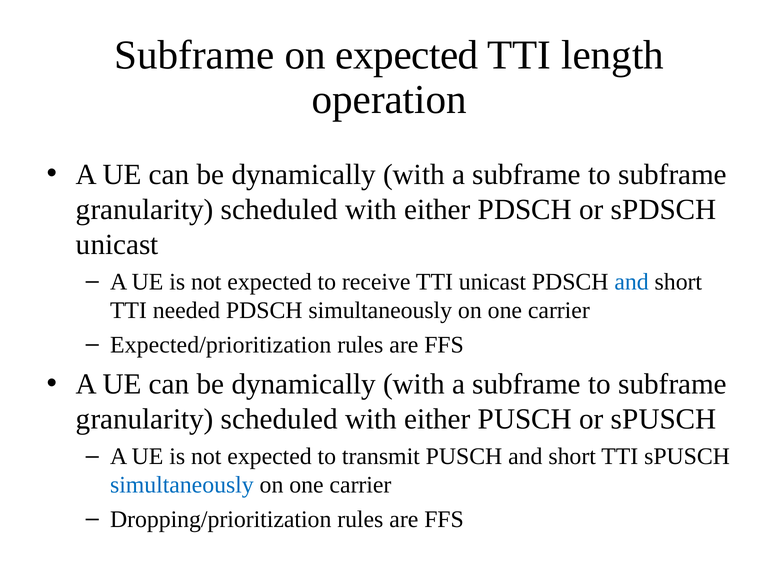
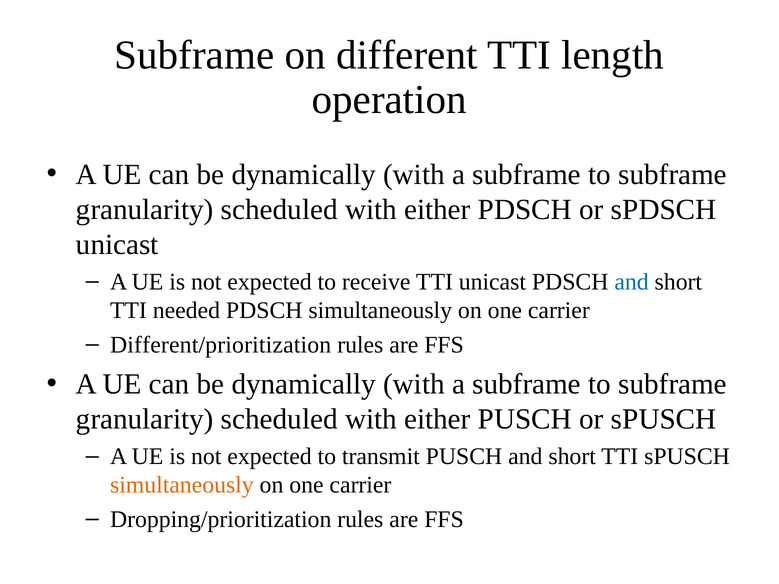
on expected: expected -> different (407, 55)
Expected/prioritization: Expected/prioritization -> Different/prioritization (221, 345)
simultaneously colour: blue -> orange (182, 485)
